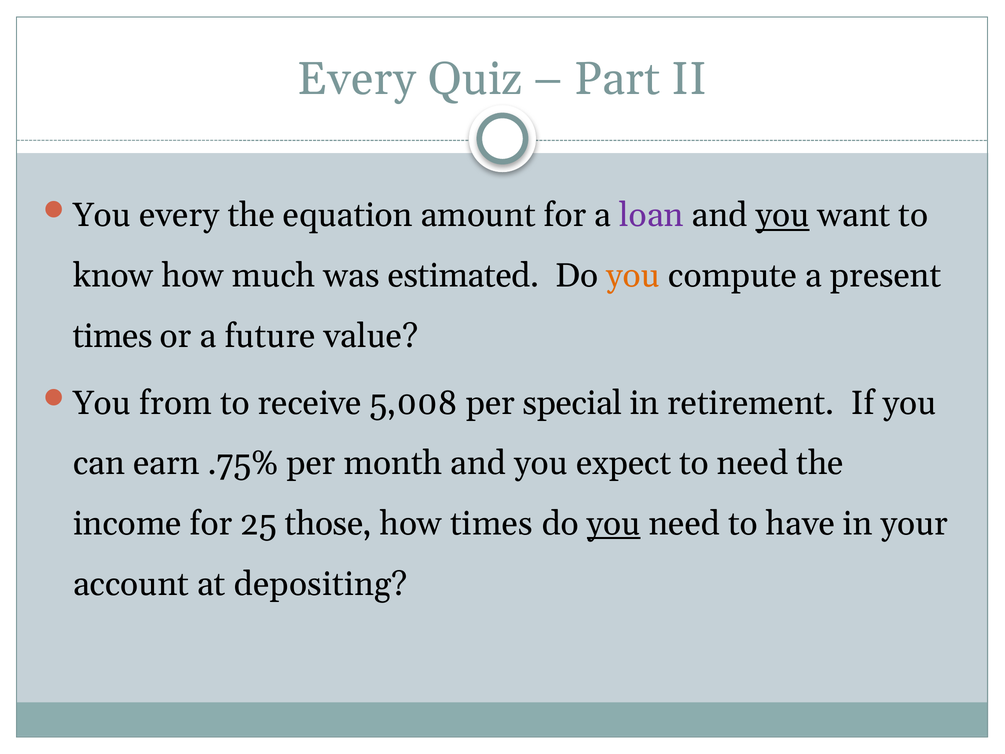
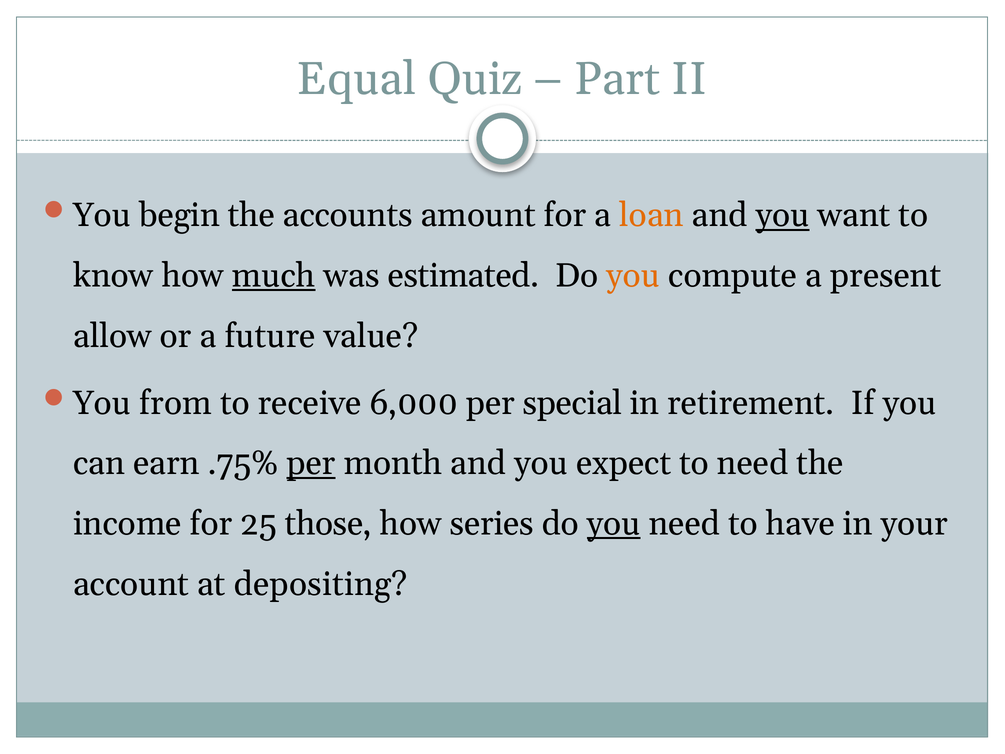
Every: Every -> Equal (357, 79)
You every: every -> begin (179, 215)
equation: equation -> accounts (348, 215)
loan colour: purple -> orange (652, 215)
much underline: none -> present (274, 276)
times: times -> allow (112, 336)
5,008: 5,008 -> 6,000 (414, 403)
per underline: none -> present (311, 463)
how times: times -> series (492, 524)
